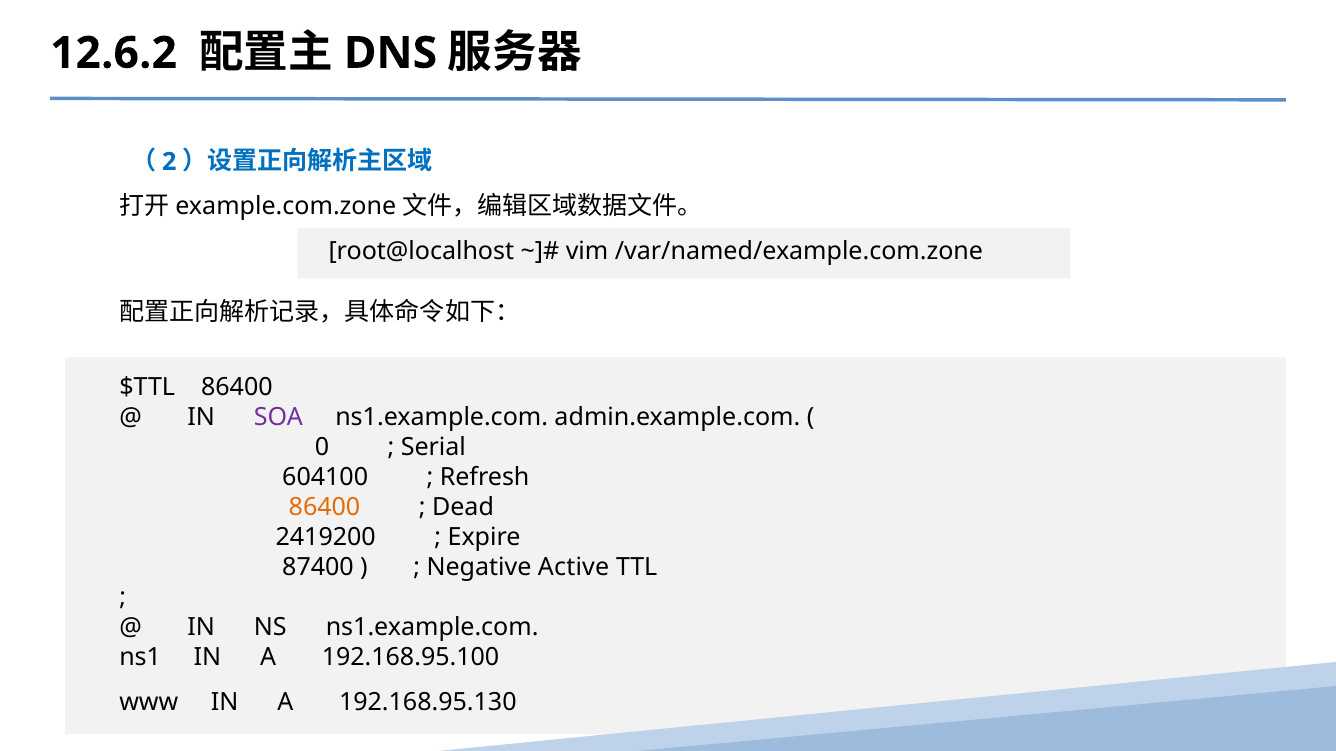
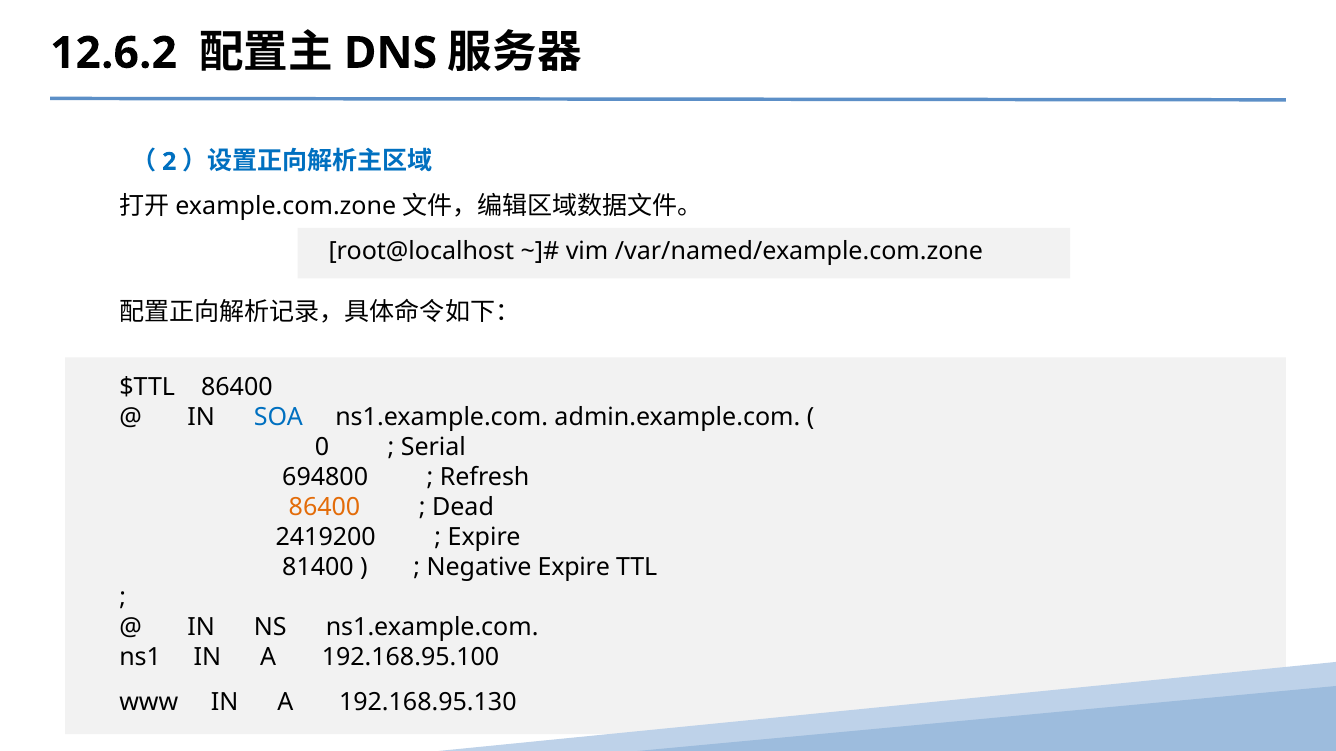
SOA colour: purple -> blue (278, 417)
604100: 604100 -> 694800 (325, 477)
87400: 87400 -> 81400 (318, 568)
Negative Active: Active -> Expire (574, 568)
